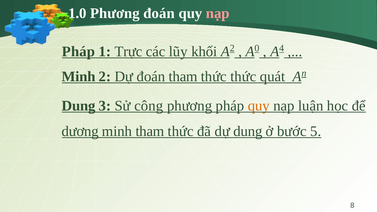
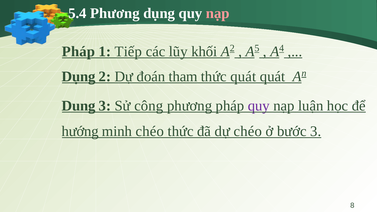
1.0: 1.0 -> 5.4 (77, 13)
Phương đoán: đoán -> dụng (159, 13)
Trực: Trực -> Tiếp (128, 52)
0: 0 -> 5 (257, 48)
Minh: Minh -> Dụng (79, 76)
thức thức: thức -> quát (243, 76)
quy colour: orange -> purple (259, 106)
dương: dương -> hướng (80, 131)
minh tham: tham -> chéo (150, 131)
dự dung: dung -> chéo (248, 131)
bước 5: 5 -> 3 (316, 131)
